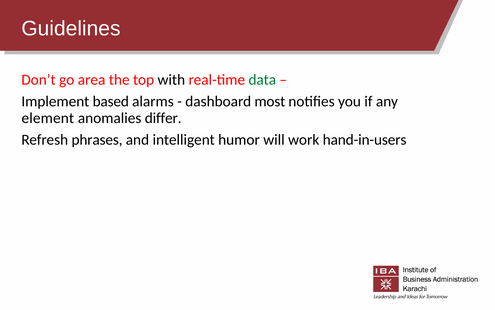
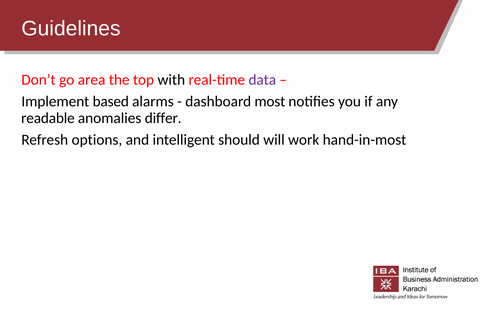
data colour: green -> purple (262, 80)
element: element -> readable (48, 118)
phrases: phrases -> options (97, 140)
humor: humor -> should (239, 140)
hand-in-users: hand-in-users -> hand-in-most (365, 140)
